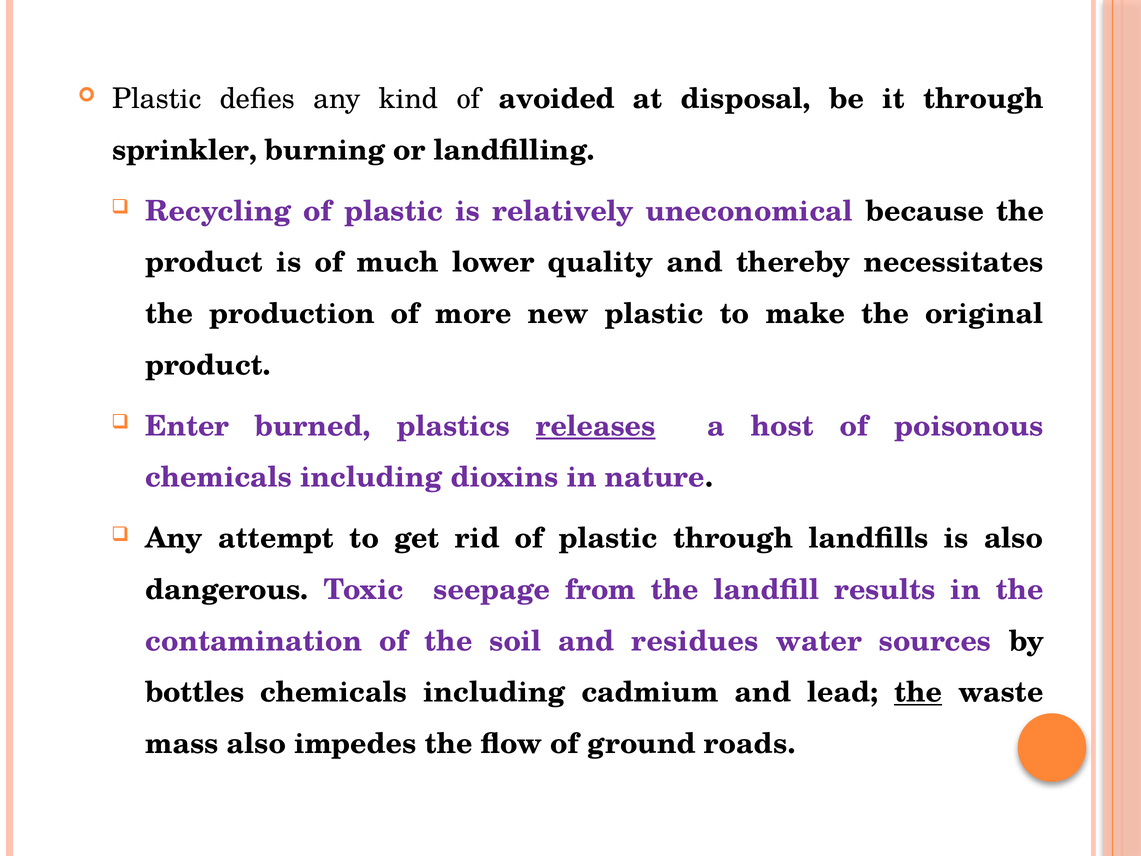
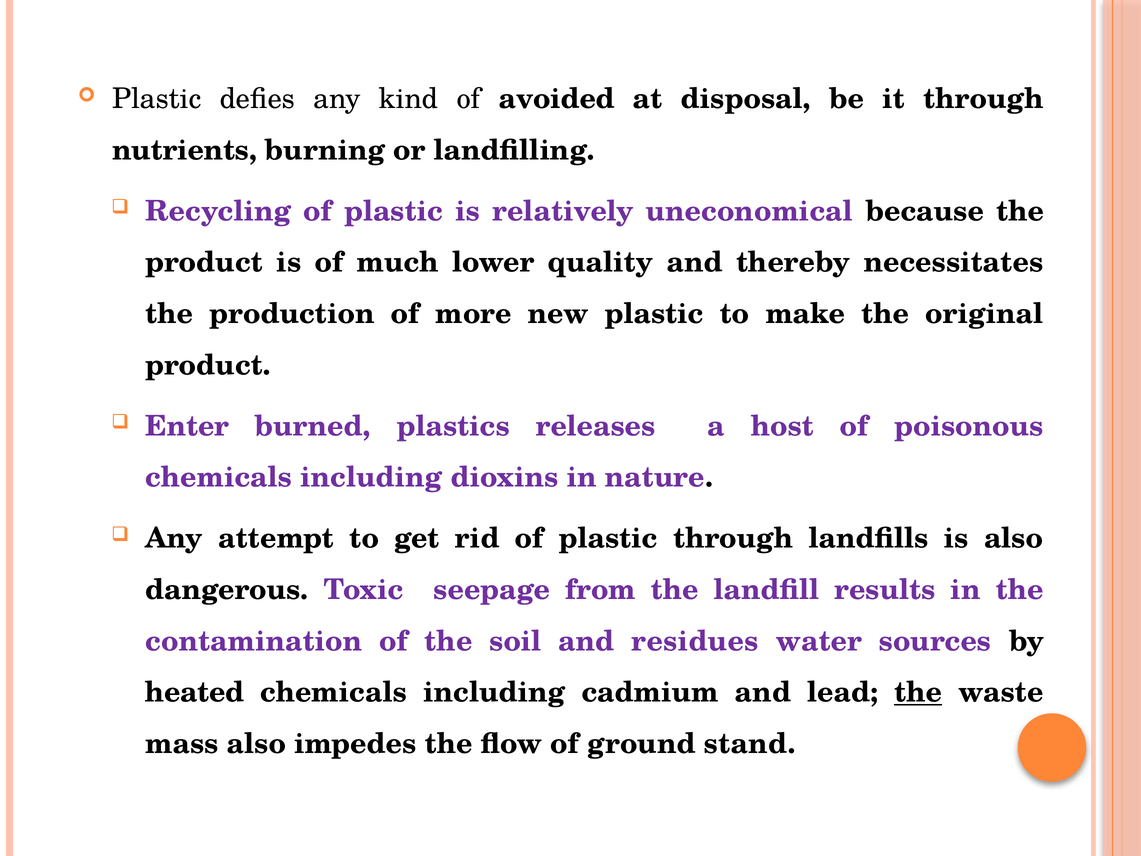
sprinkler: sprinkler -> nutrients (185, 150)
releases underline: present -> none (596, 426)
bottles: bottles -> heated (195, 692)
roads: roads -> stand (750, 744)
